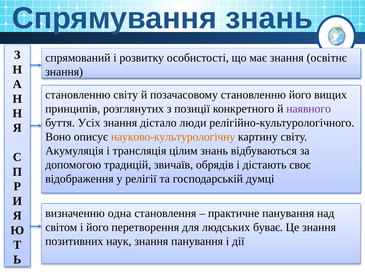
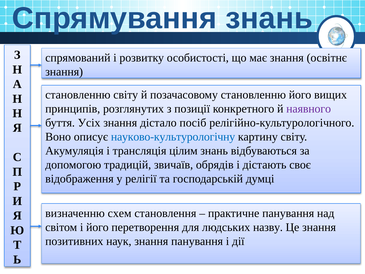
люди: люди -> посіб (193, 123)
науково-культурологічну colour: orange -> blue (173, 137)
одна: одна -> схем (120, 213)
буває: буває -> назву (268, 227)
